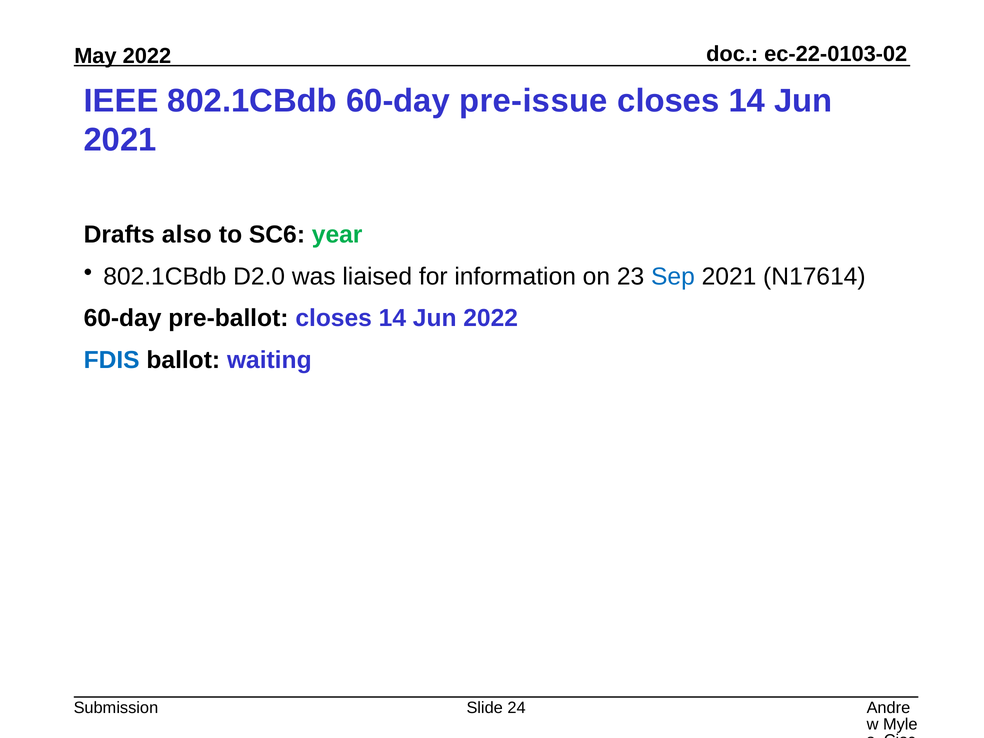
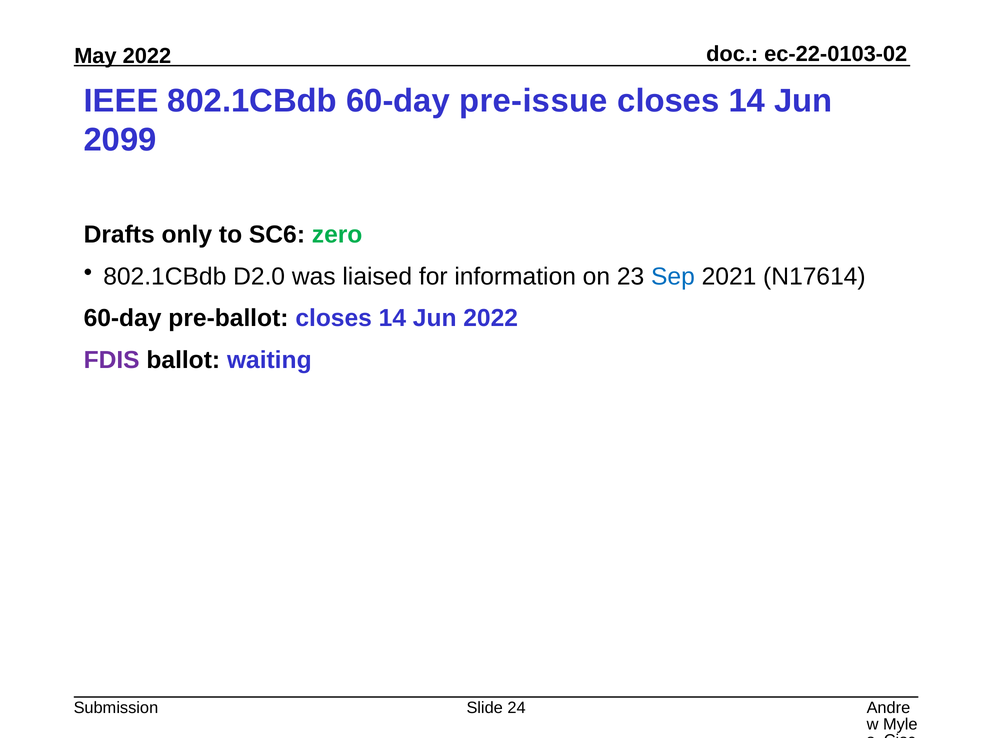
2021: 2021 -> 2099 (120, 140)
also: also -> only (187, 235)
year: year -> zero (337, 235)
FDIS colour: blue -> purple (112, 360)
